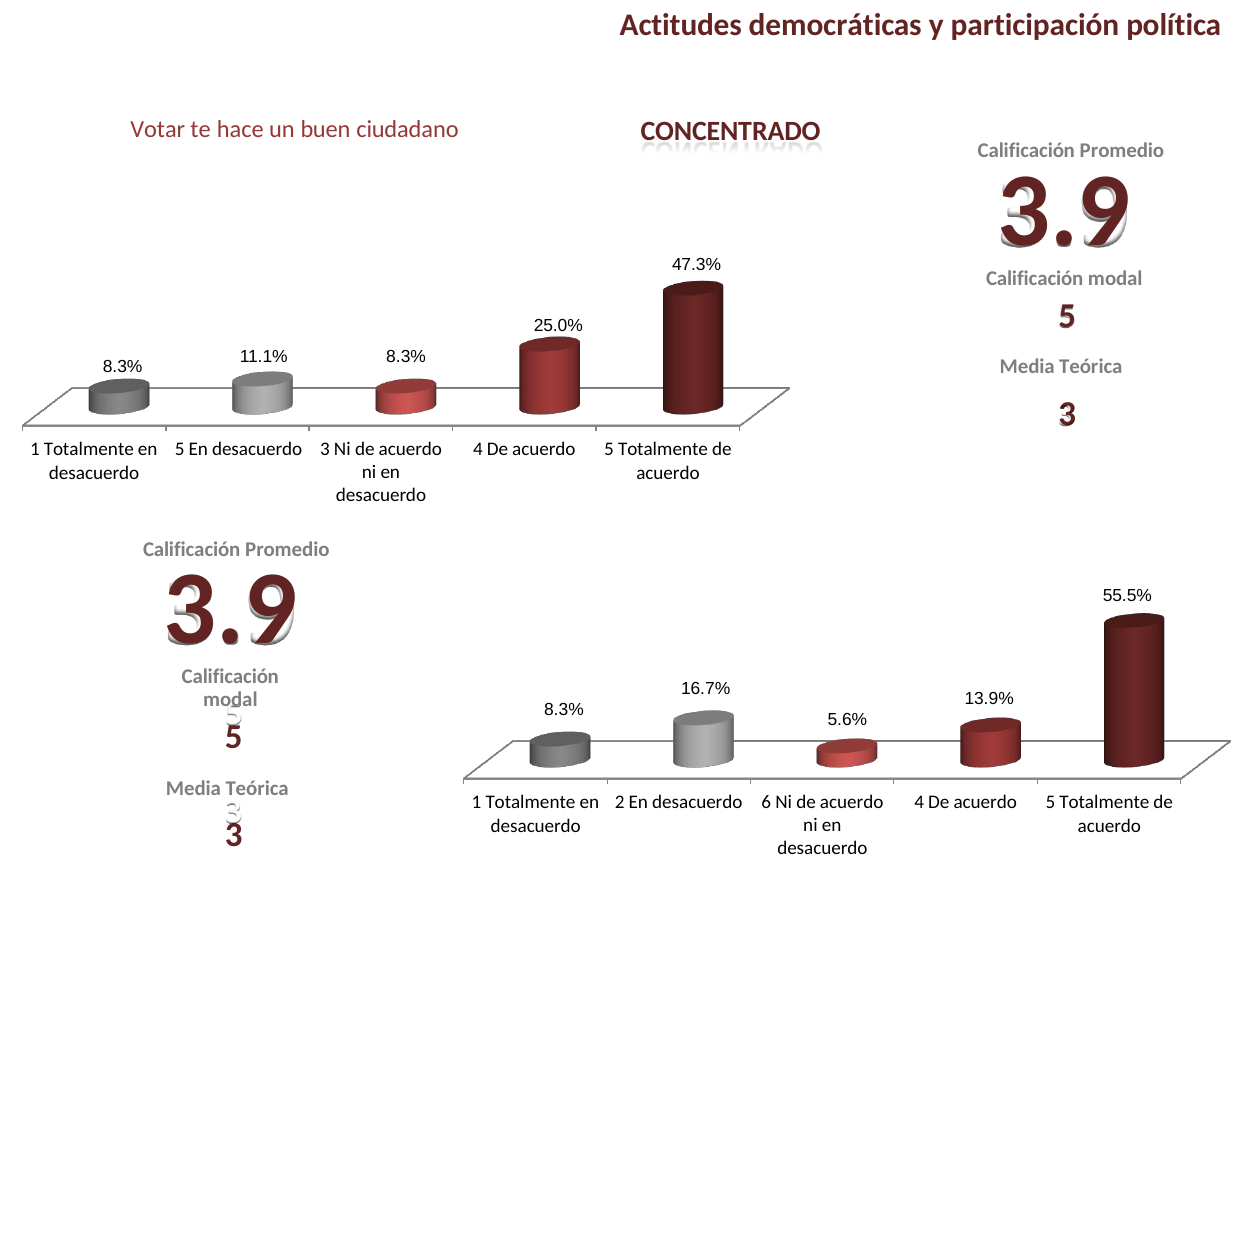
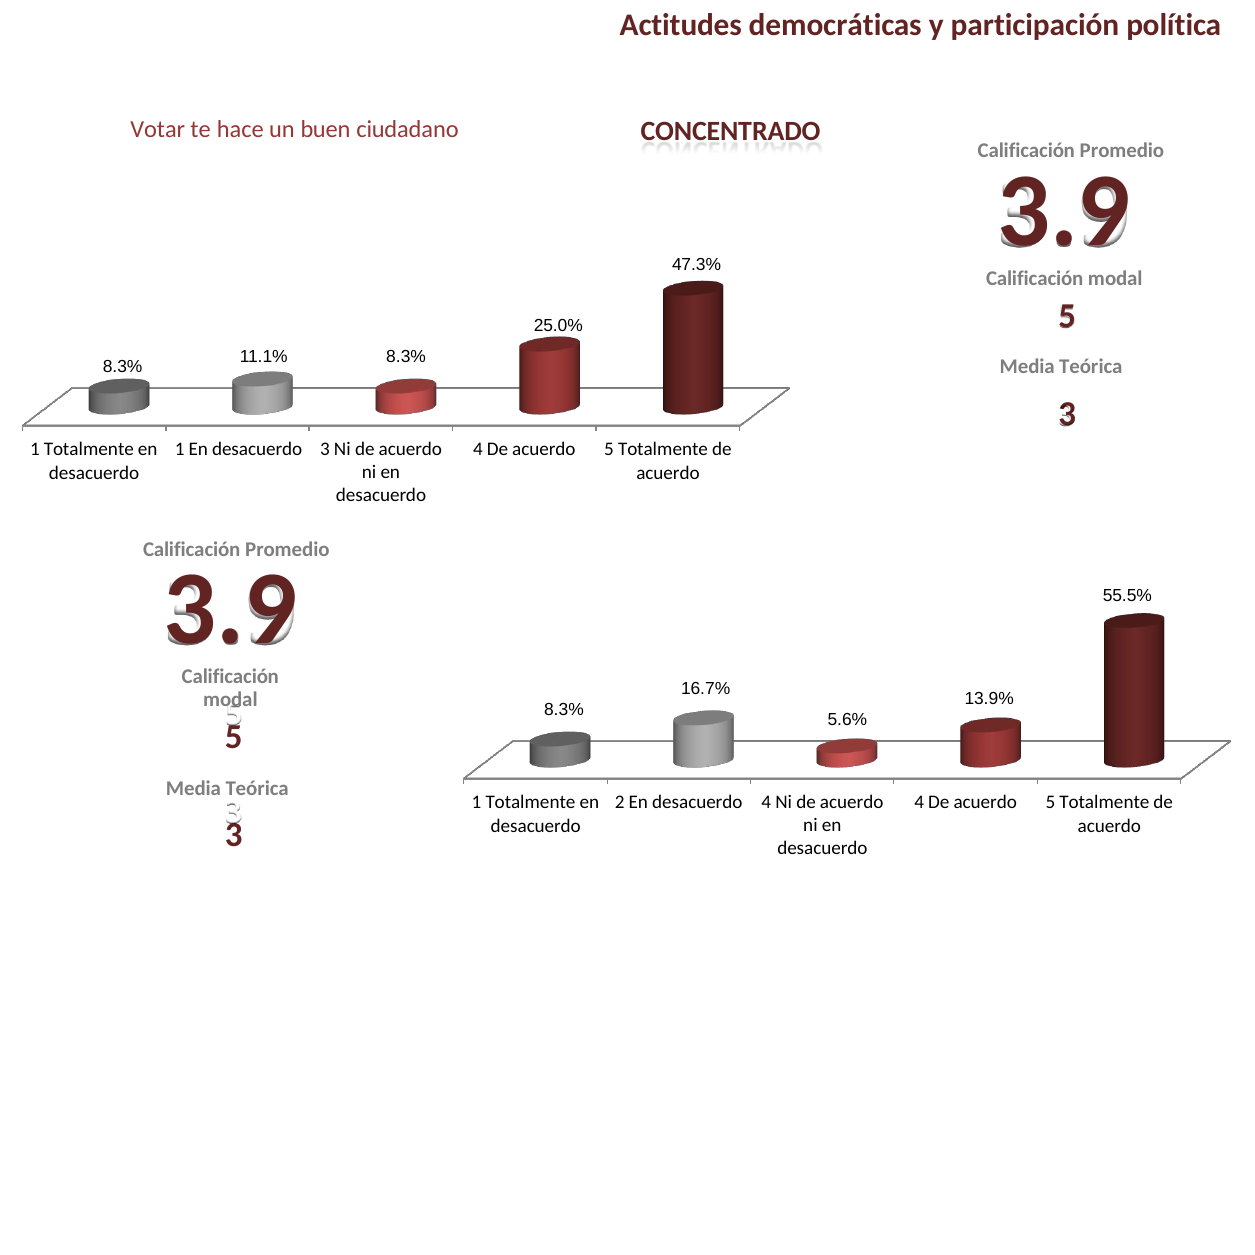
en 5: 5 -> 1 (180, 449)
2 En desacuerdo 6: 6 -> 4 (766, 802)
